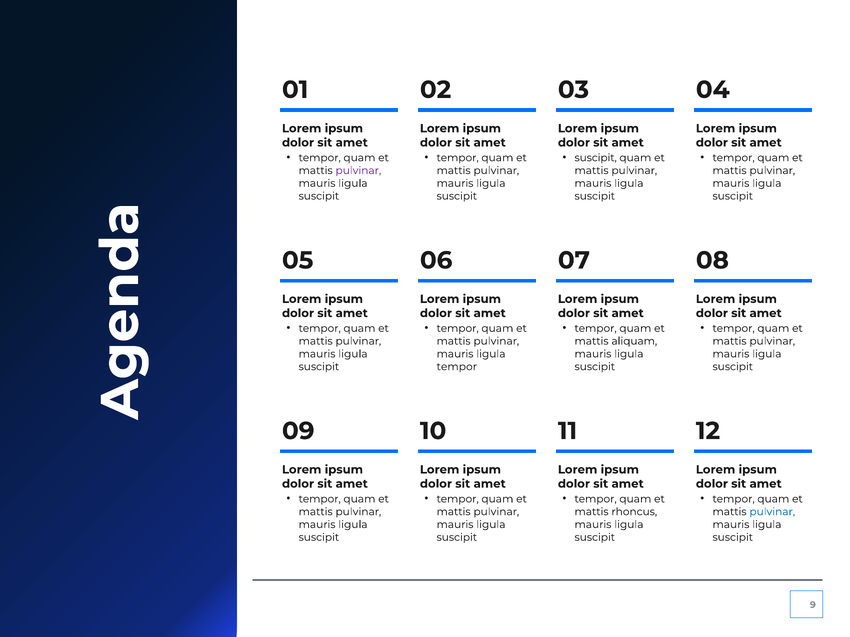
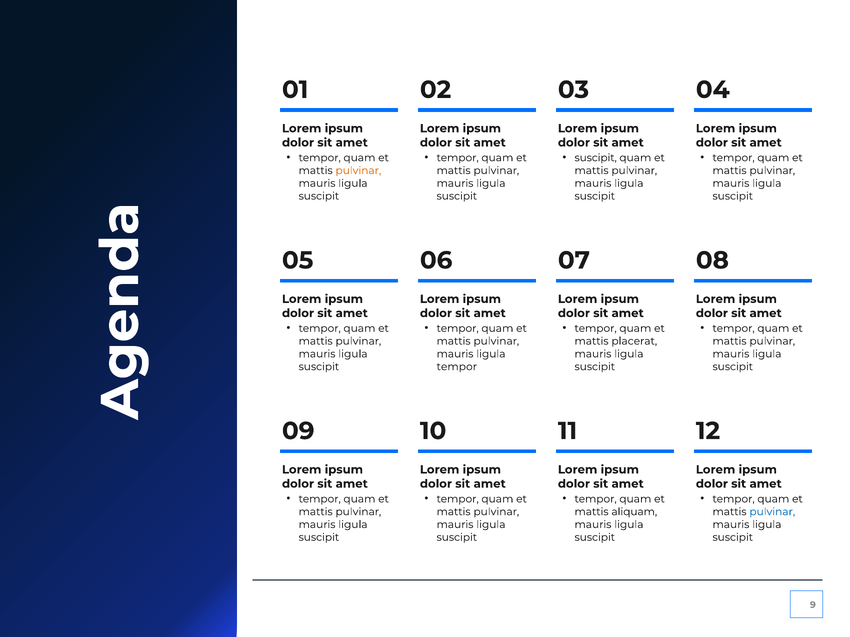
pulvinar colour: purple -> orange (358, 171)
aliquam: aliquam -> placerat (634, 341)
rhoncus: rhoncus -> aliquam (634, 512)
